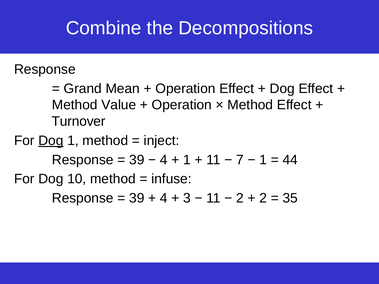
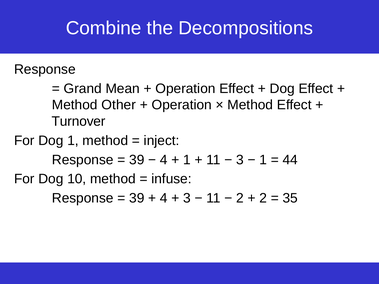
Value: Value -> Other (119, 105)
Dog underline: present -> none (51, 141)
7: 7 -> 3 (240, 160)
